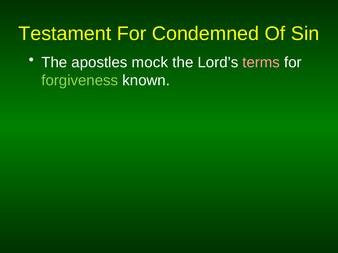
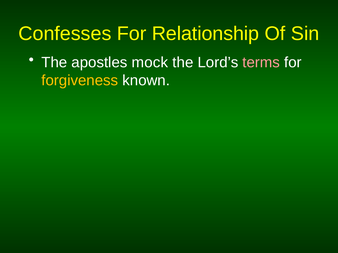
Testament: Testament -> Confesses (65, 34)
Condemned: Condemned -> Relationship (206, 34)
forgiveness colour: light green -> yellow (80, 80)
